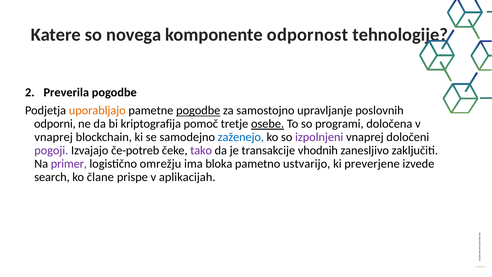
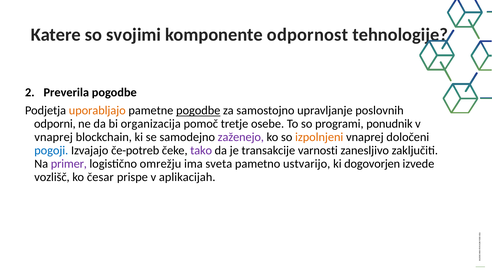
novega: novega -> svojimi (134, 35)
kriptografija: kriptografija -> organizacija (151, 124)
osebe underline: present -> none (268, 124)
določena: določena -> ponudnik (389, 124)
zaženejo colour: blue -> purple (241, 137)
izpolnjeni colour: purple -> orange (319, 137)
pogoji colour: purple -> blue (51, 150)
vhodnih: vhodnih -> varnosti (318, 150)
bloka: bloka -> sveta (219, 164)
preverjene: preverjene -> dogovorjen (372, 164)
search: search -> vozlišč (52, 177)
člane: člane -> česar (100, 177)
